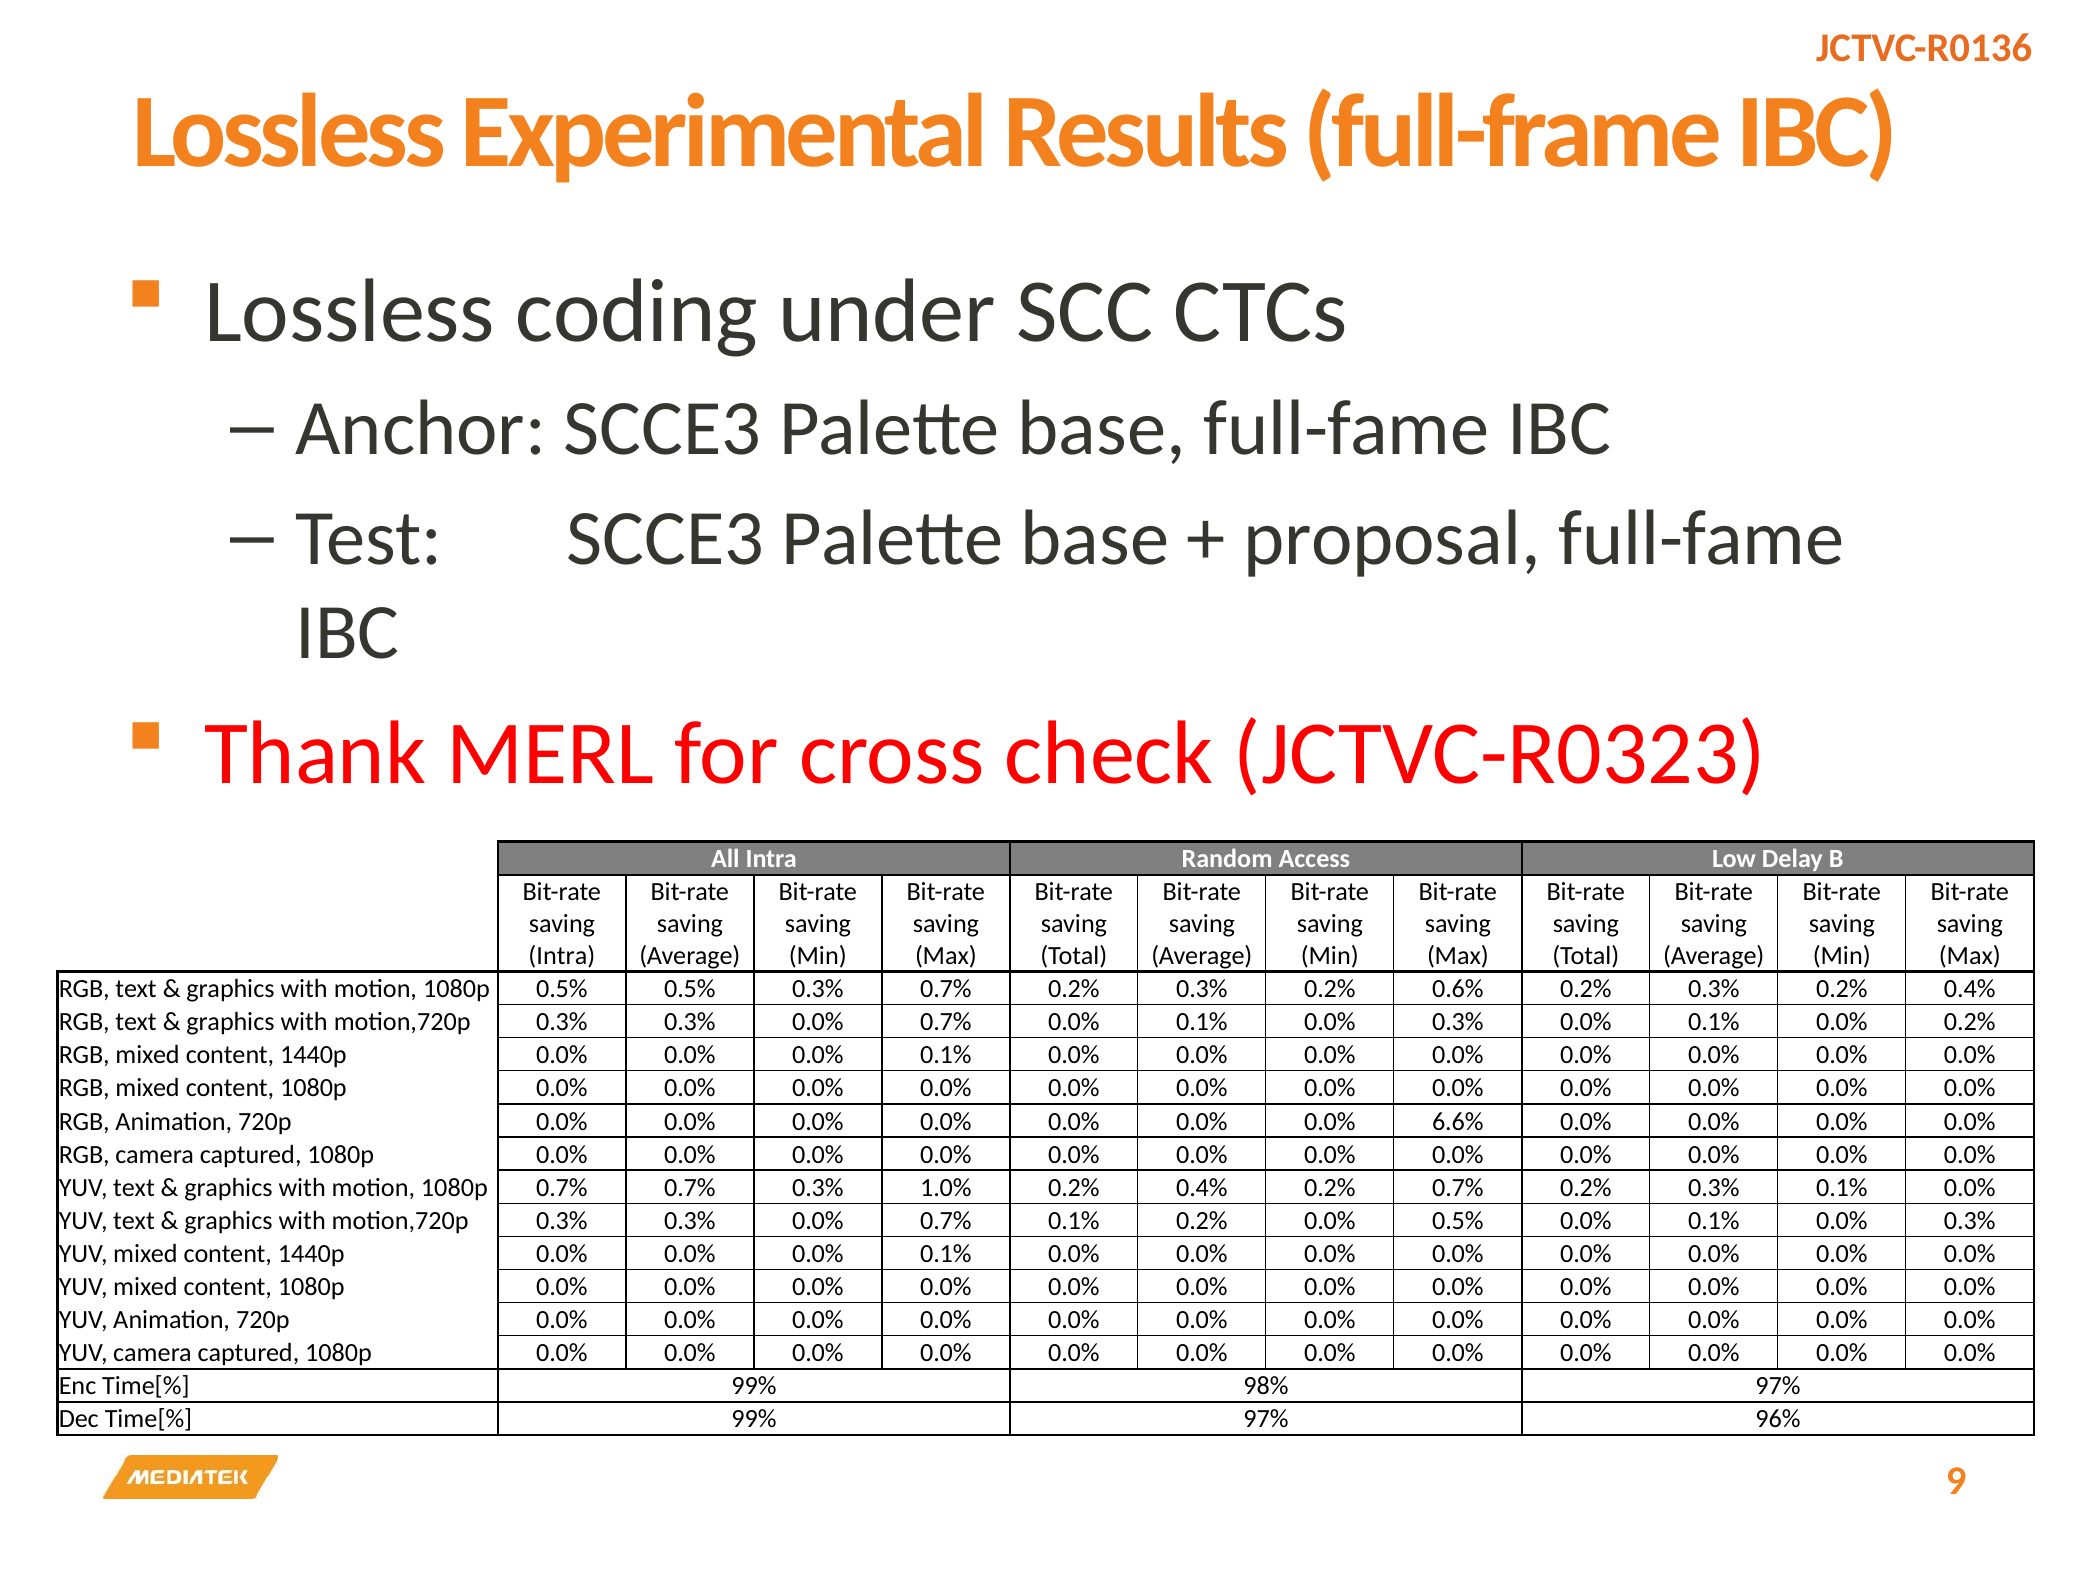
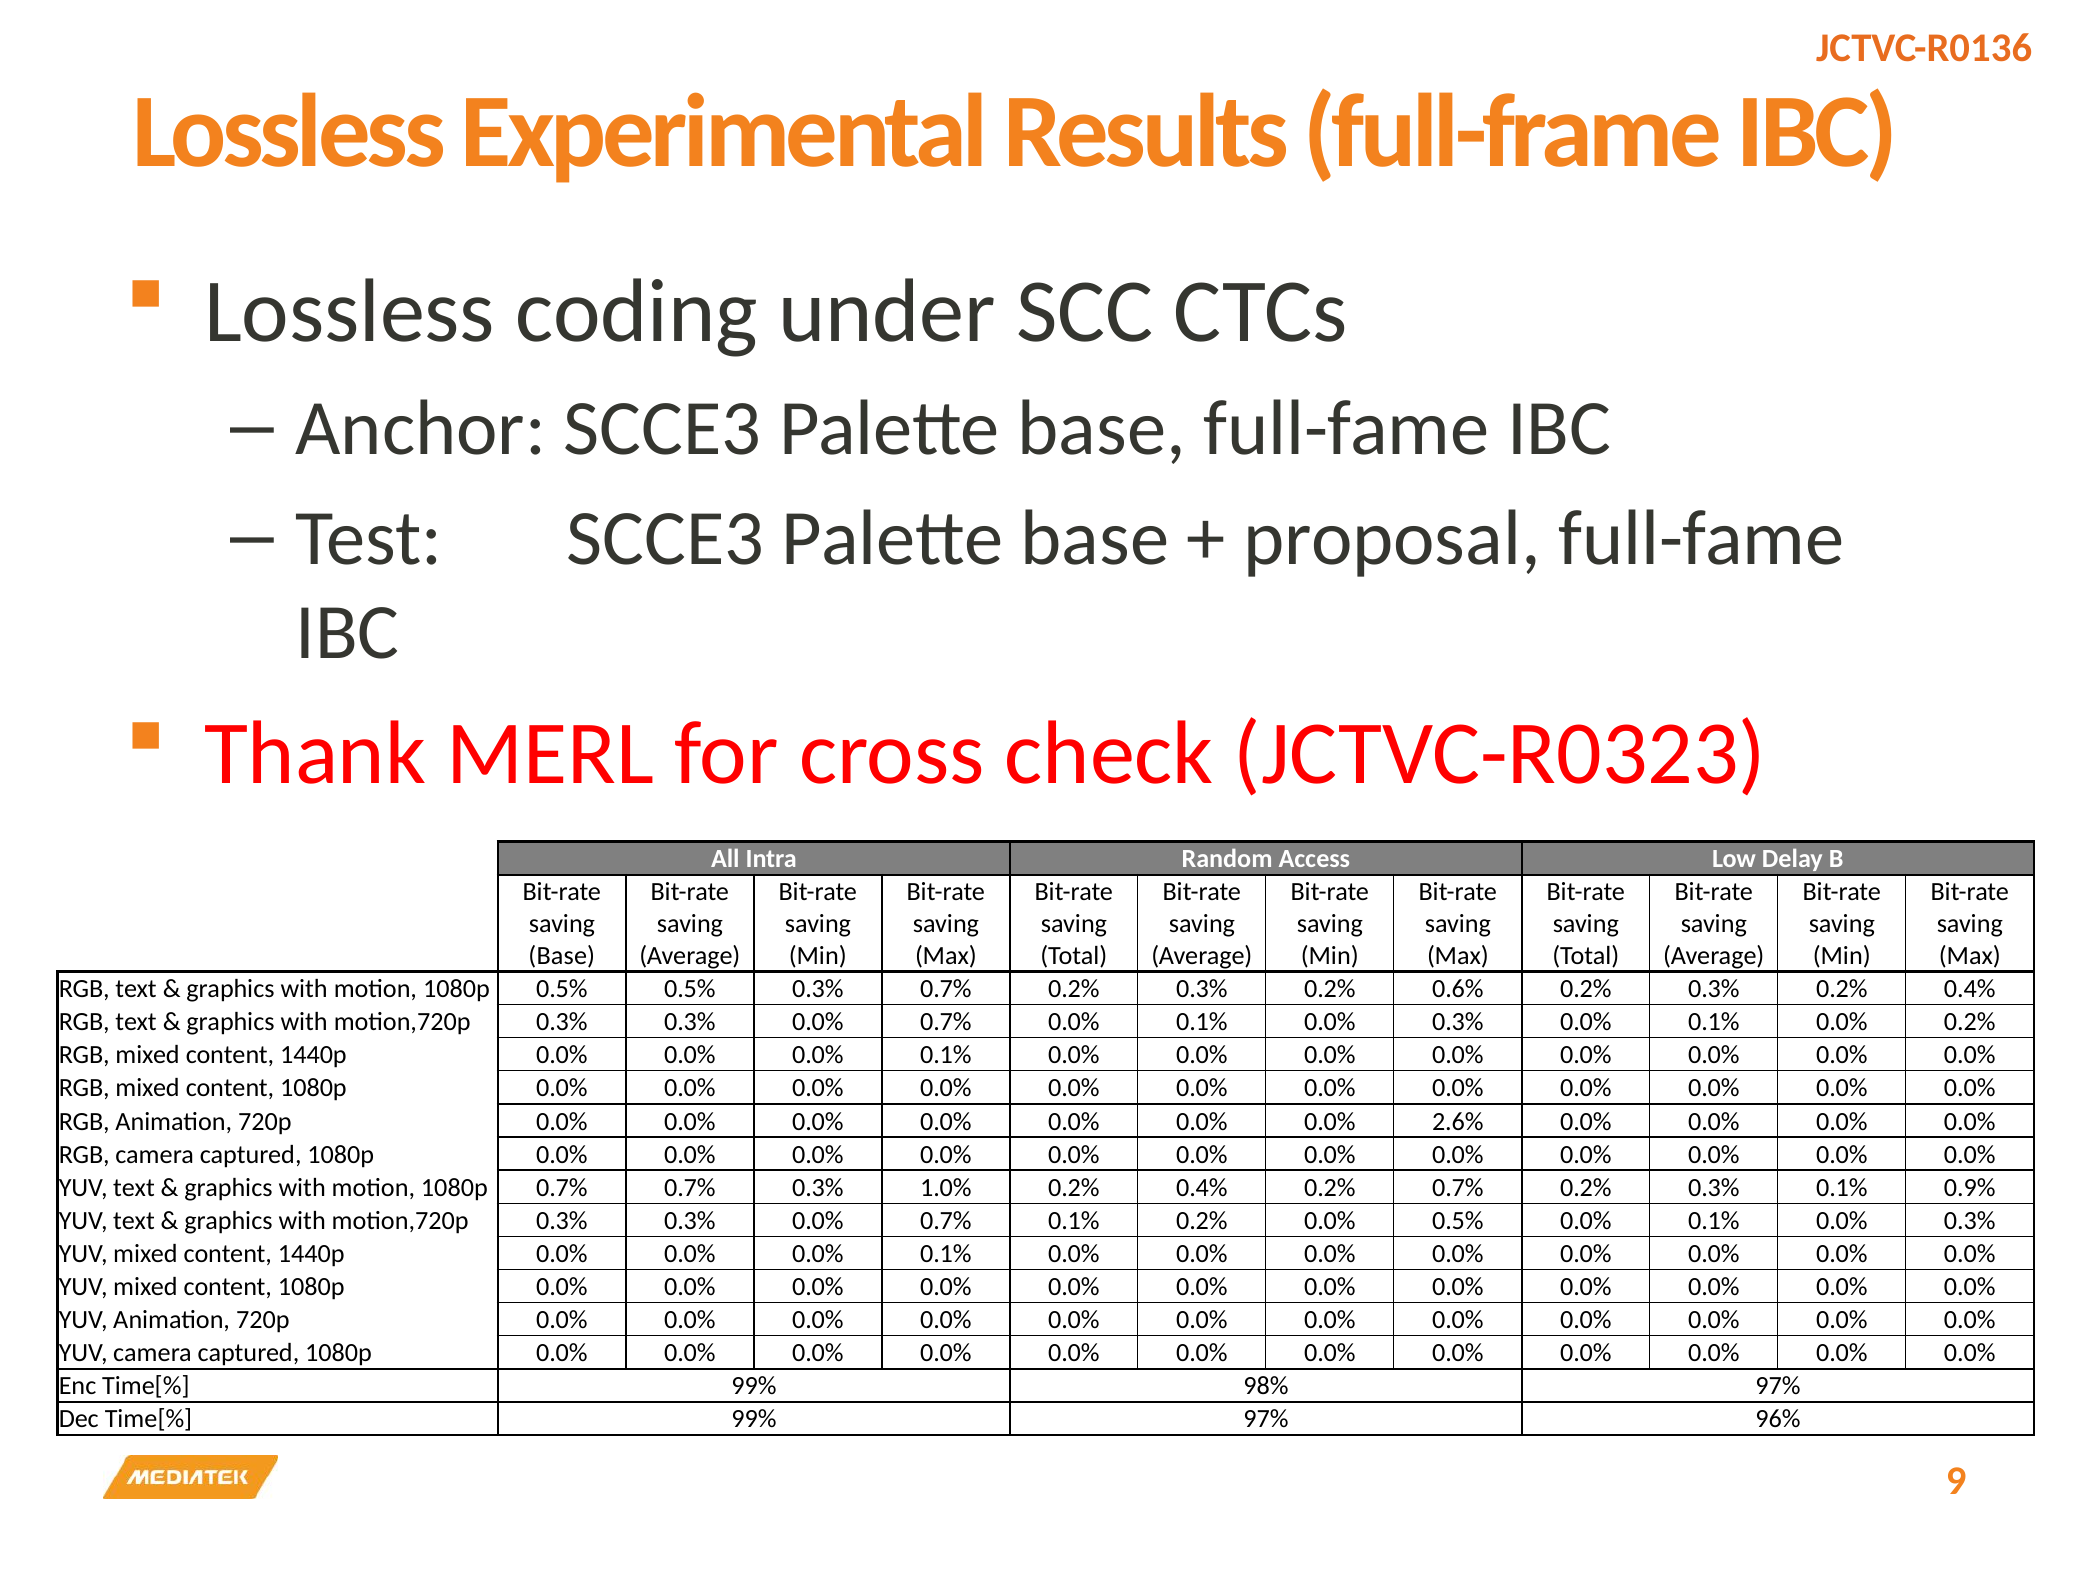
Intra: Intra -> Base (562, 956)
6.6%: 6.6% -> 2.6% (1458, 1121)
0.3% 0.1% 0.0%: 0.0% -> 0.9% (1970, 1188)
